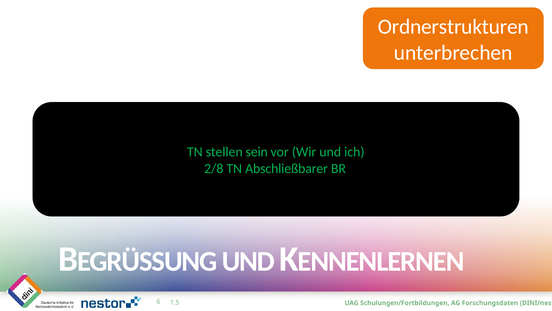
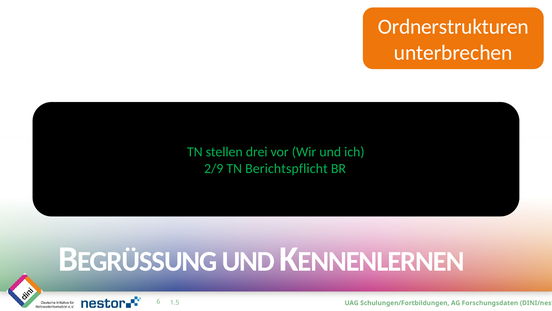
sein: sein -> drei (257, 152)
2/8: 2/8 -> 2/9 (214, 168)
Abschließbarer: Abschließbarer -> Berichtspflicht (286, 168)
